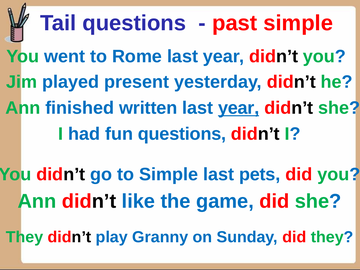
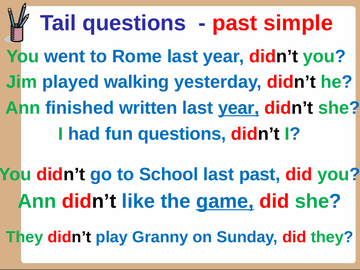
present: present -> walking (137, 82)
to Simple: Simple -> School (169, 174)
last pets: pets -> past (260, 174)
game underline: none -> present (225, 201)
